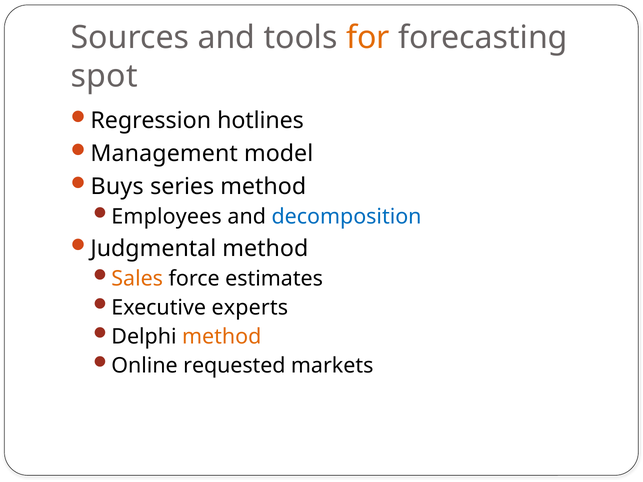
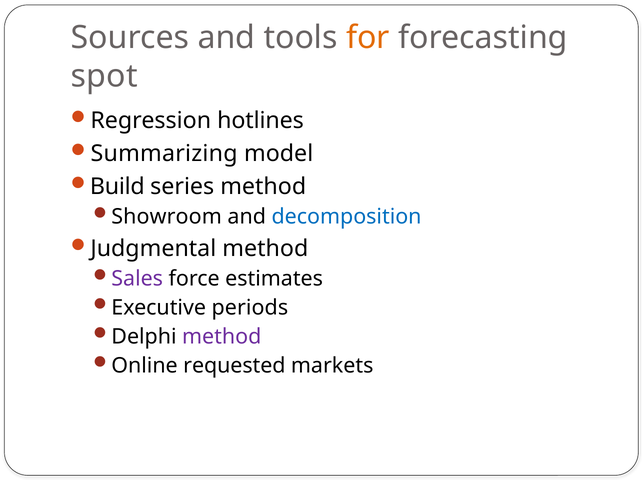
Management: Management -> Summarizing (164, 154)
Buys: Buys -> Build (117, 187)
Employees: Employees -> Showroom (167, 217)
Sales colour: orange -> purple (137, 279)
experts: experts -> periods (250, 308)
method colour: orange -> purple (222, 337)
